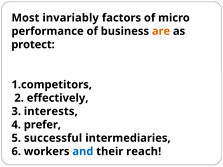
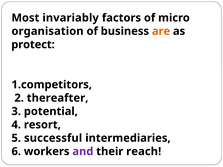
performance: performance -> organisation (48, 31)
effectively: effectively -> thereafter (58, 98)
interests: interests -> potential (51, 112)
prefer: prefer -> resort (42, 125)
and colour: blue -> purple (83, 152)
